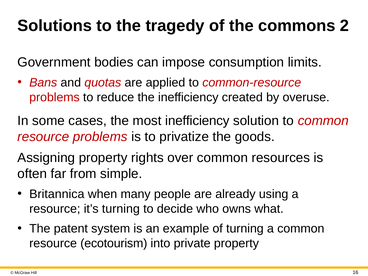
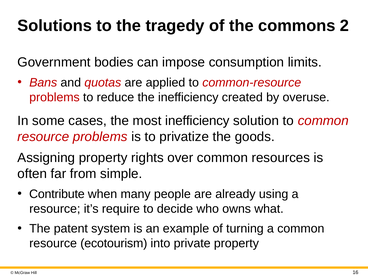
Britannica: Britannica -> Contribute (57, 194)
it’s turning: turning -> require (121, 209)
